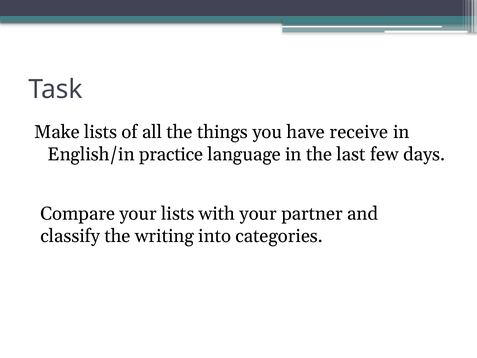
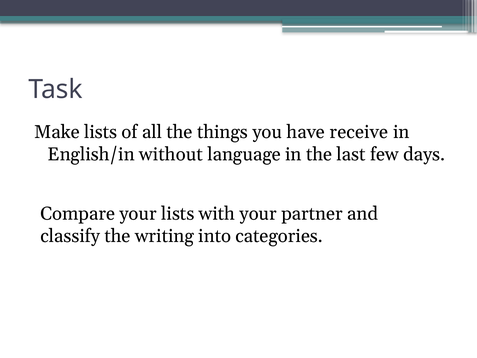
practice: practice -> without (171, 154)
